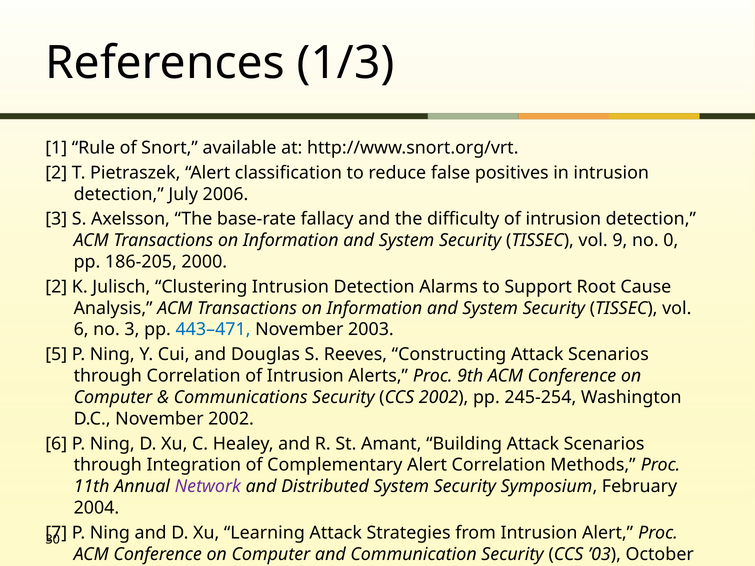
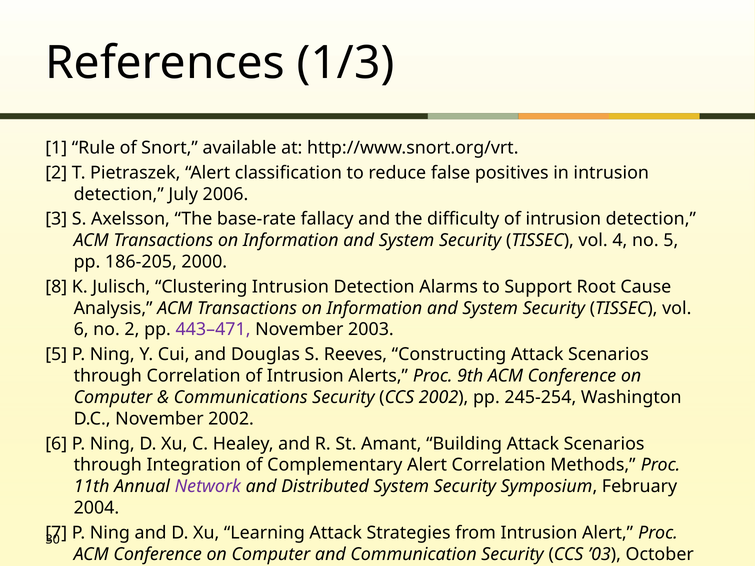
9: 9 -> 4 (620, 241)
no 0: 0 -> 5 (671, 241)
2: 2 -> 8 (56, 287)
no 3: 3 -> 2 (132, 330)
443–471 colour: blue -> purple (213, 330)
